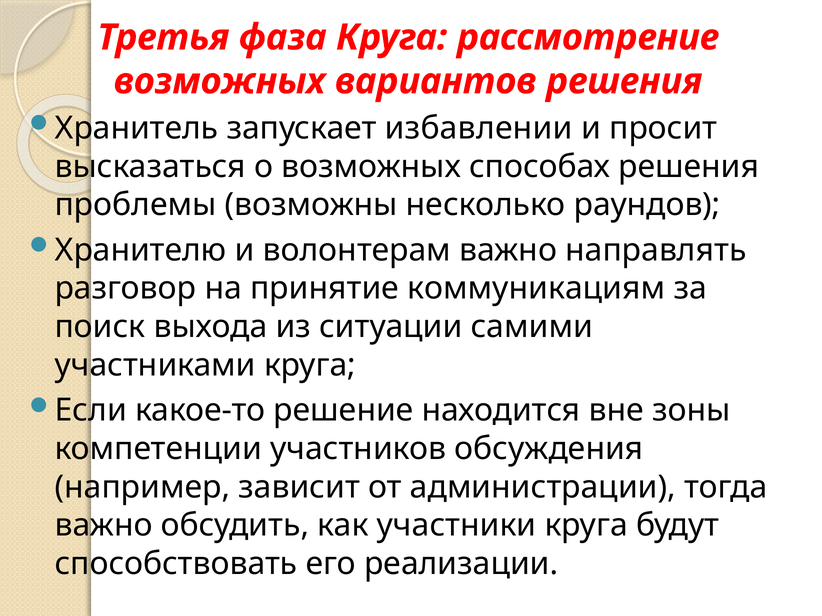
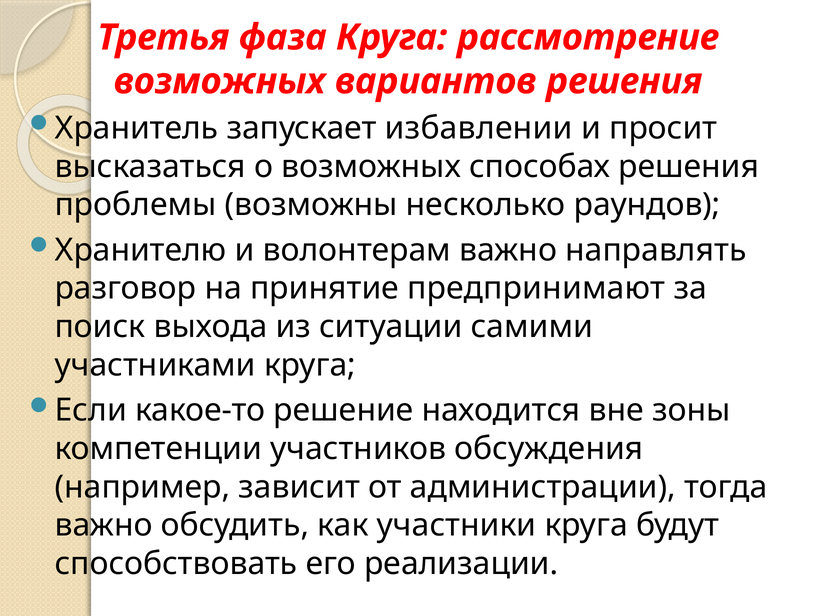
коммуникациям: коммуникациям -> предпринимают (536, 289)
